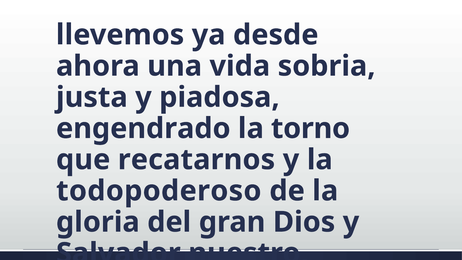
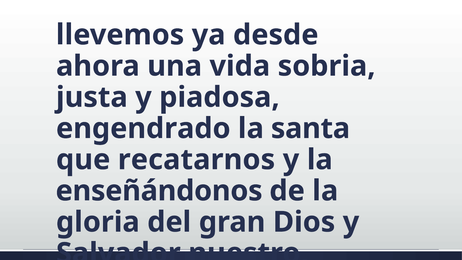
torno: torno -> santa (310, 128)
todopoderoso: todopoderoso -> enseñándonos (159, 191)
